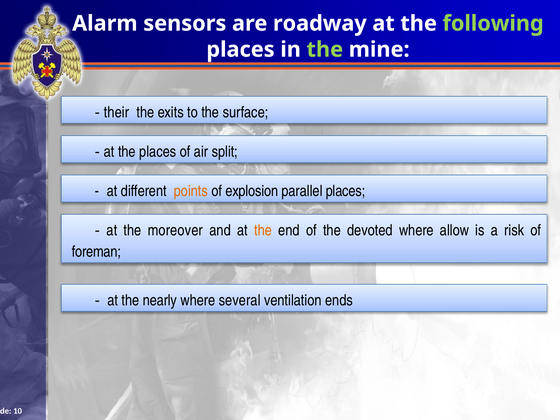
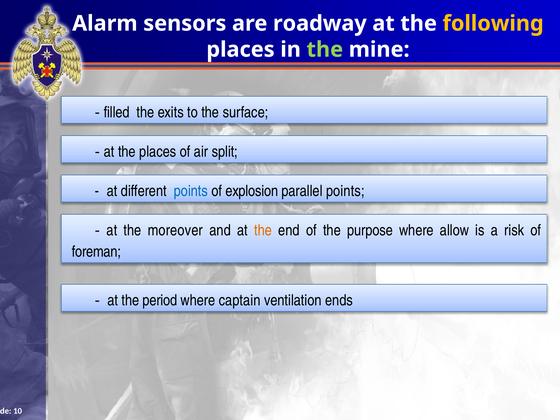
following colour: light green -> yellow (493, 23)
their: their -> filled (117, 112)
points colour: orange -> blue (191, 191)
parallel places: places -> points (345, 191)
devoted: devoted -> purpose (370, 230)
nearly: nearly -> period (160, 300)
several: several -> captain (240, 300)
